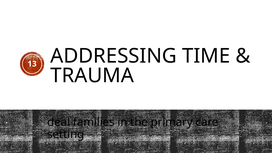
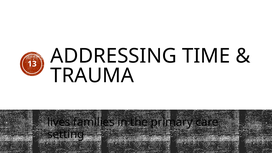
deal: deal -> lives (59, 122)
